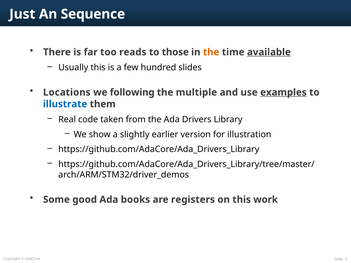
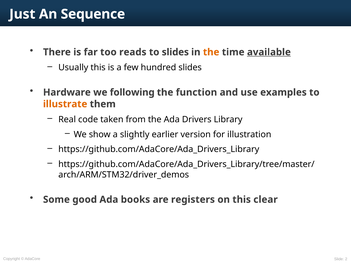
to those: those -> slides (175, 52)
Locations: Locations -> Hardware (67, 92)
multiple: multiple -> function (196, 92)
examples underline: present -> none (283, 92)
illustrate colour: blue -> orange (65, 104)
work: work -> clear (266, 200)
